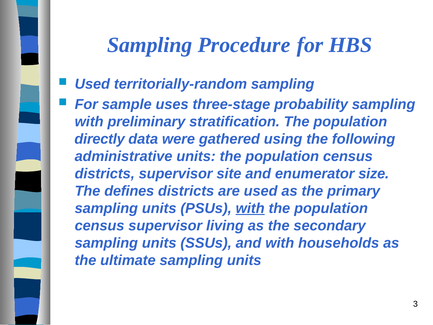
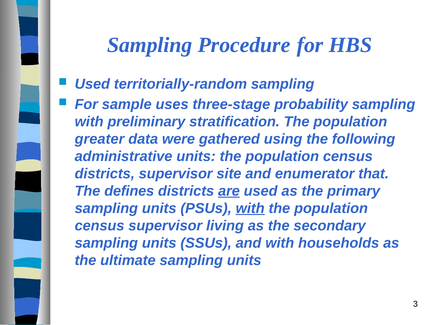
directly: directly -> greater (100, 139)
size: size -> that (374, 173)
are underline: none -> present (229, 191)
